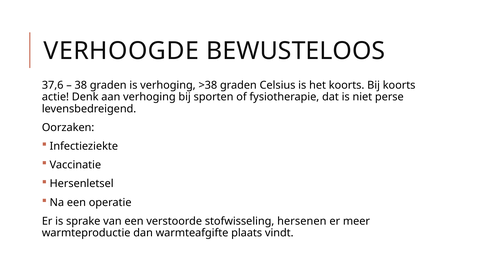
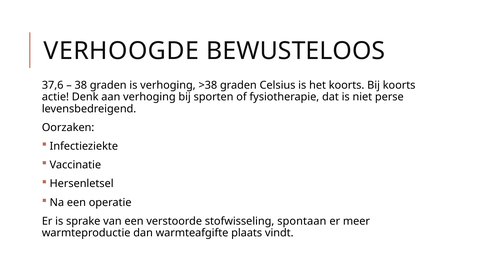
hersenen: hersenen -> spontaan (302, 221)
